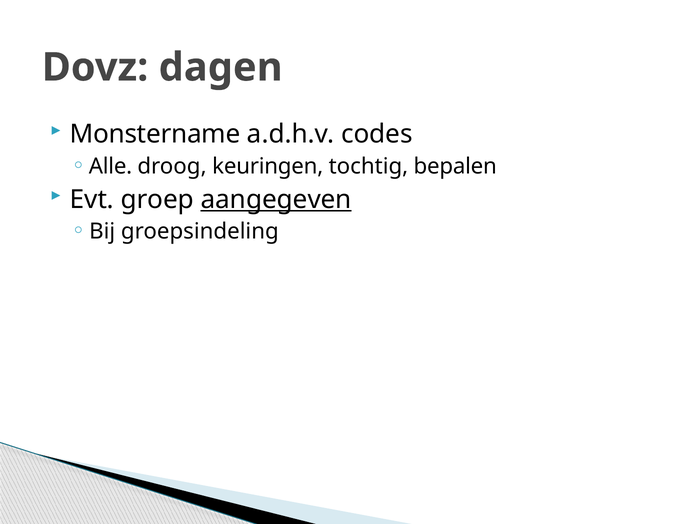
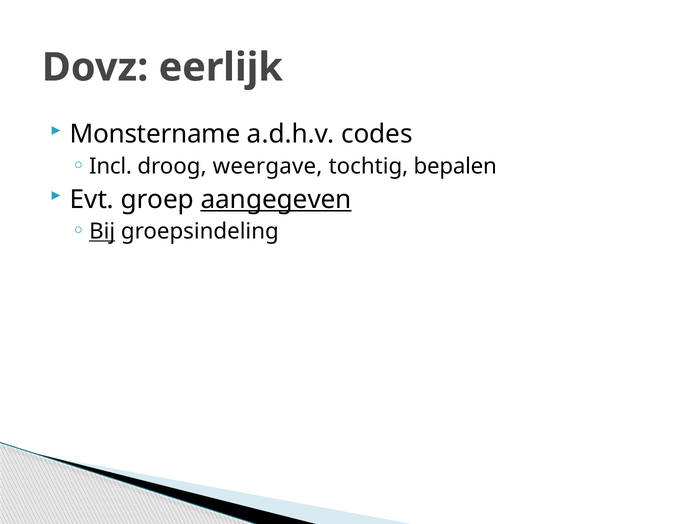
dagen: dagen -> eerlijk (221, 67)
Alle: Alle -> Incl (111, 166)
keuringen: keuringen -> weergave (268, 166)
Bij underline: none -> present (102, 231)
